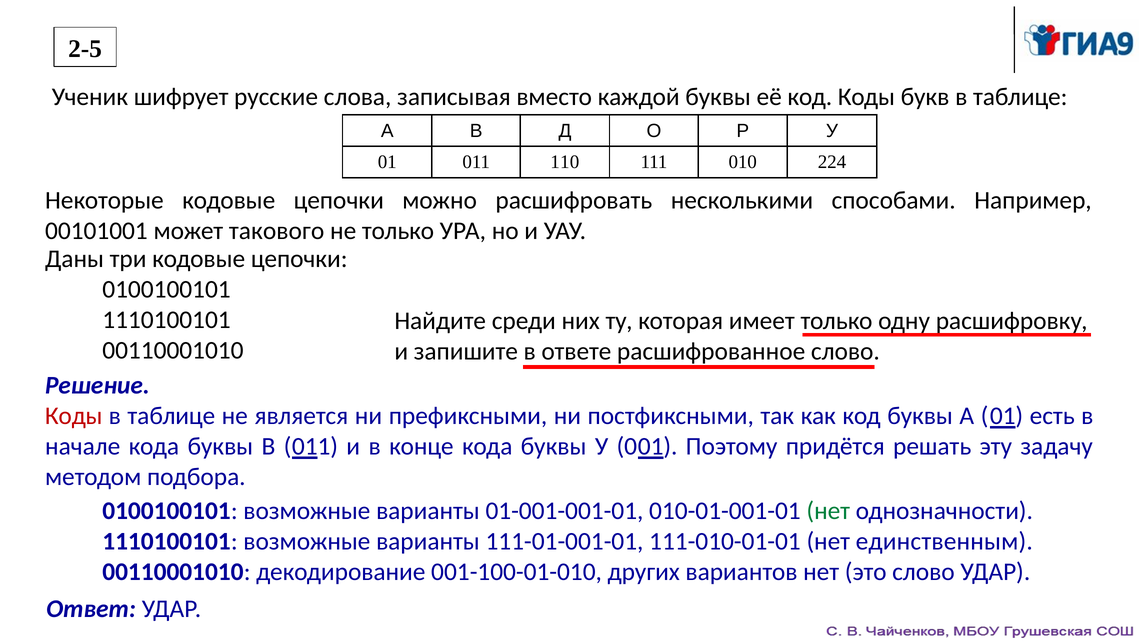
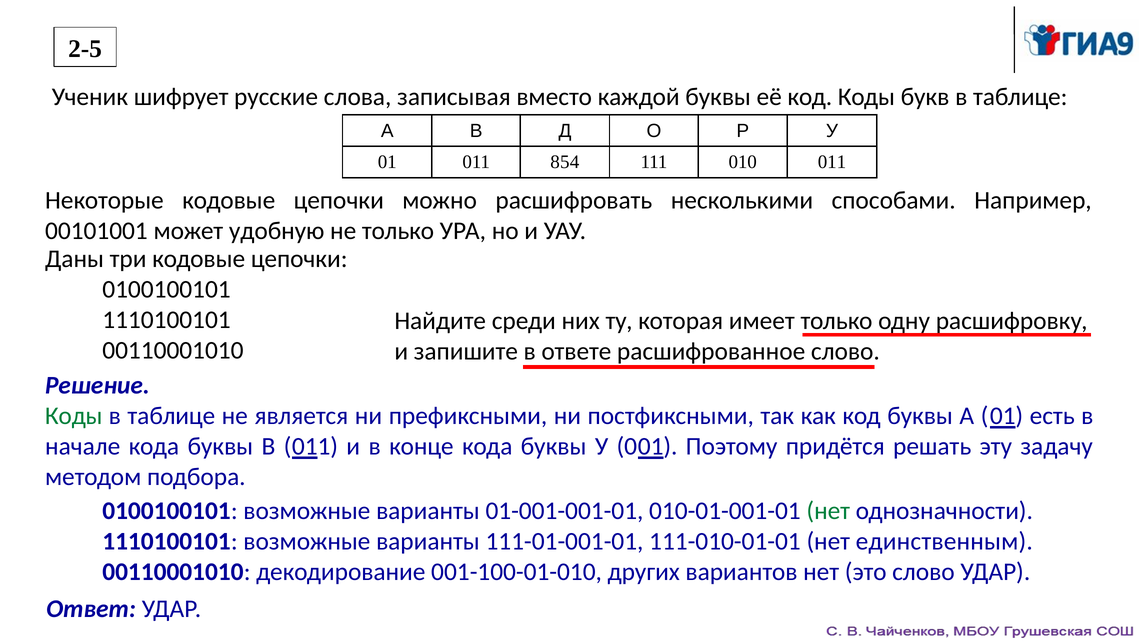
110: 110 -> 854 (565, 162)
010 224: 224 -> 011 (832, 162)
такового: такового -> удобную (277, 231)
Коды colour: red -> green (74, 416)
